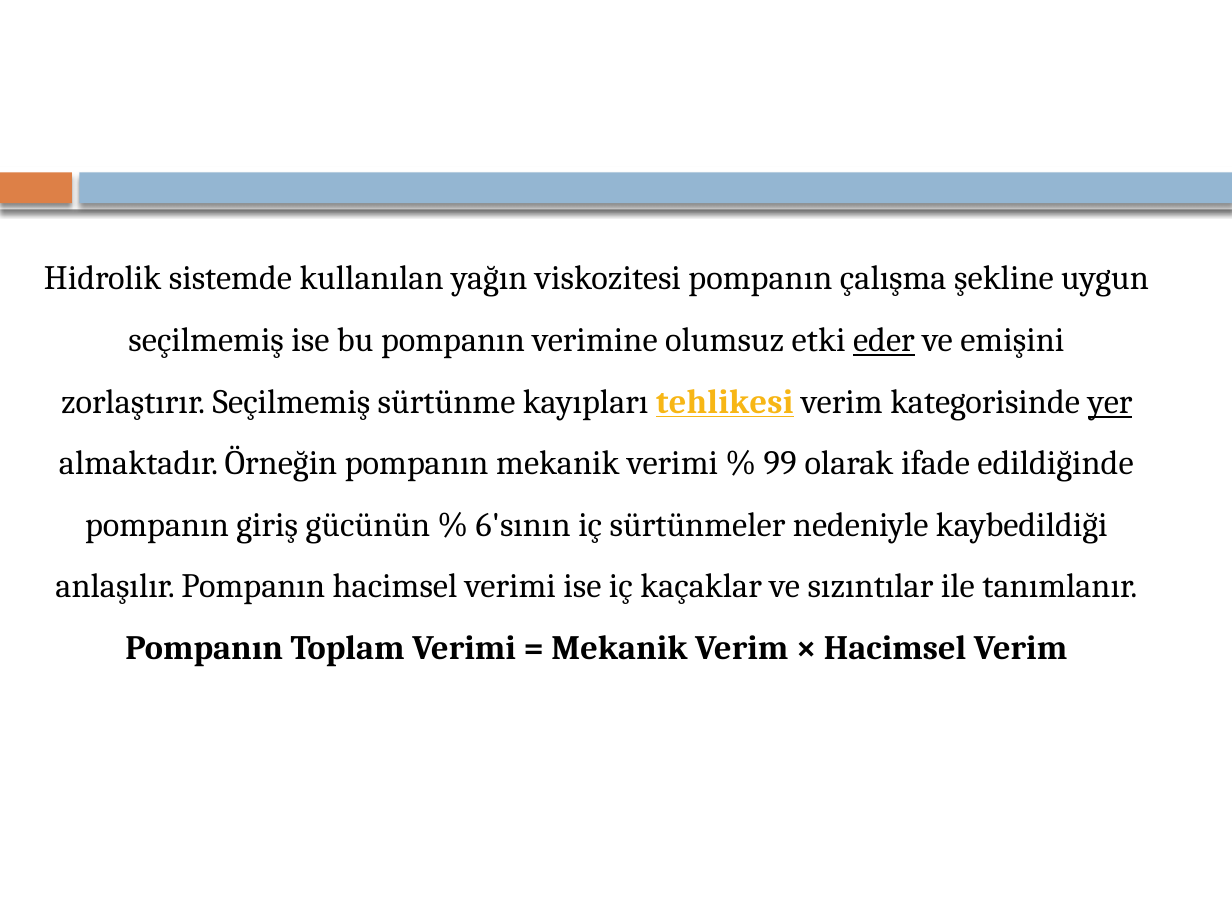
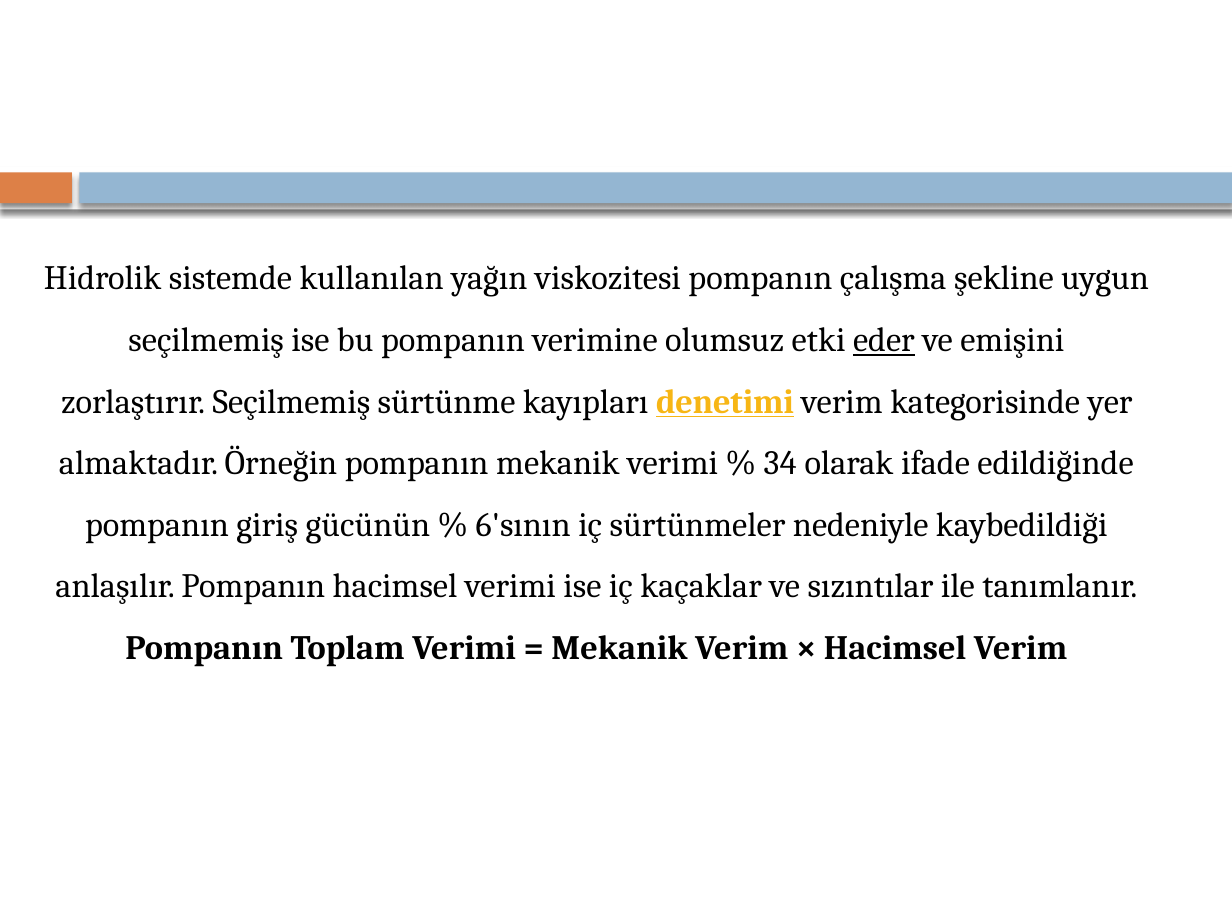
tehlikesi: tehlikesi -> denetimi (725, 402)
yer underline: present -> none (1110, 402)
99: 99 -> 34 (780, 463)
